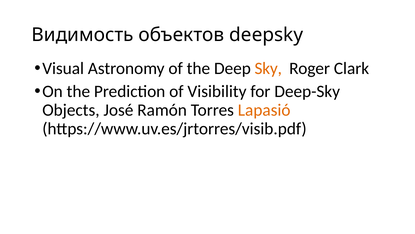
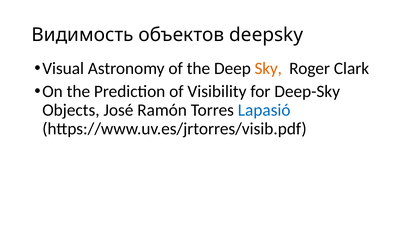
Lapasió colour: orange -> blue (264, 110)
